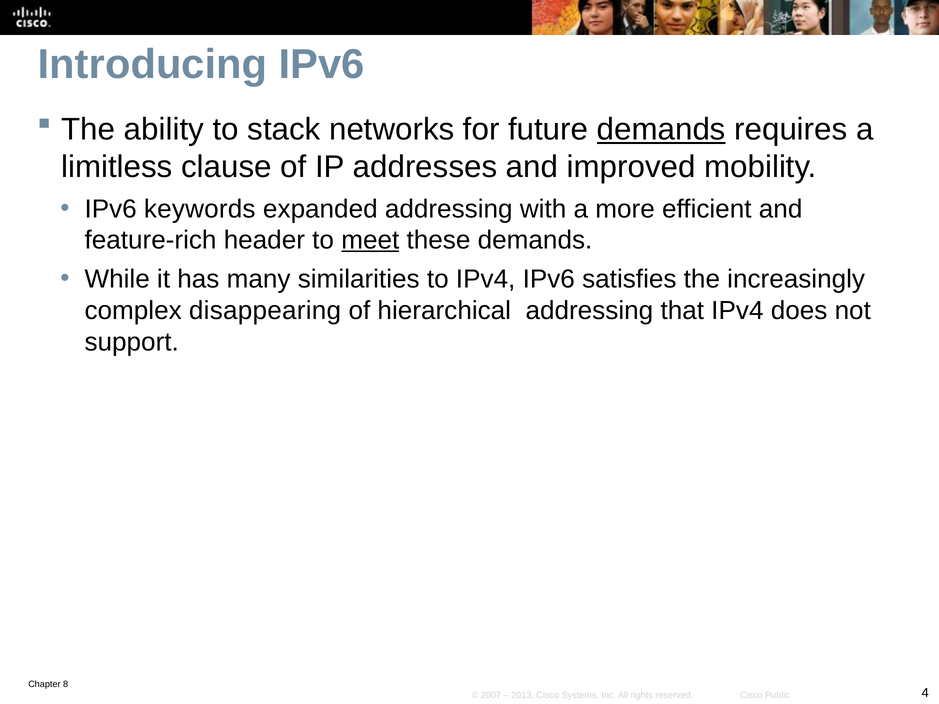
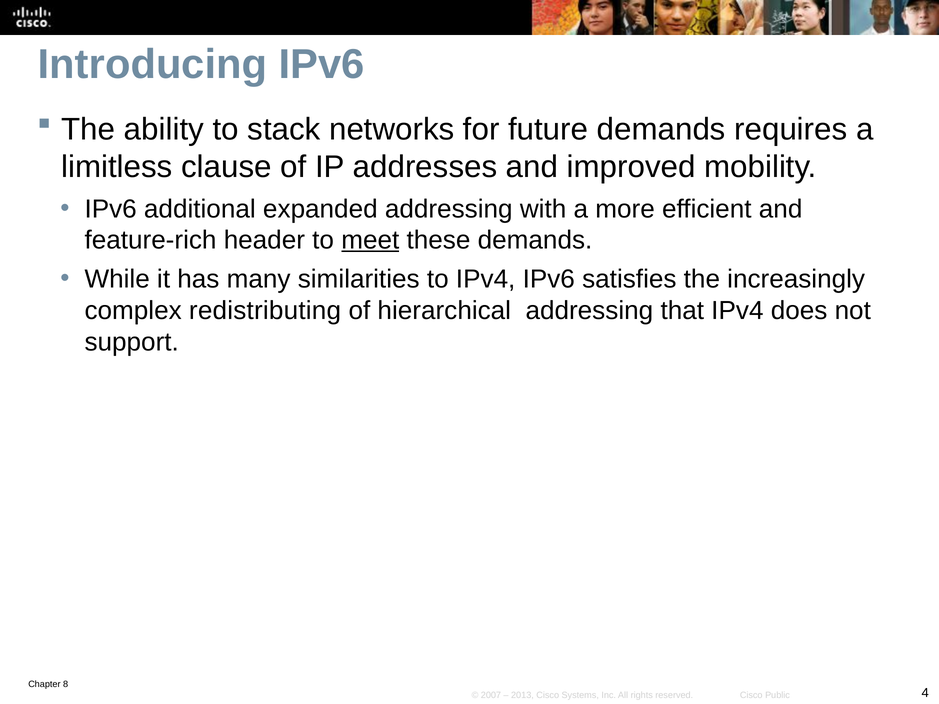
demands underline: present -> none (661, 130)
keywords: keywords -> additional (200, 209)
disappearing: disappearing -> redistributing (265, 311)
